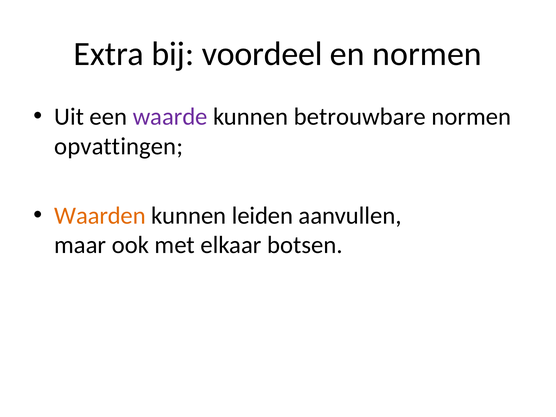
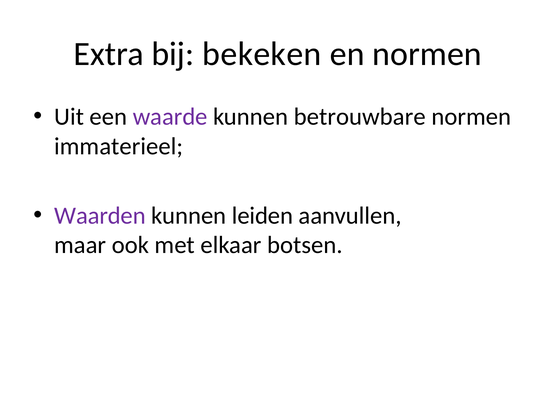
voordeel: voordeel -> bekeken (262, 54)
opvattingen: opvattingen -> immaterieel (119, 146)
Waarden colour: orange -> purple (100, 216)
